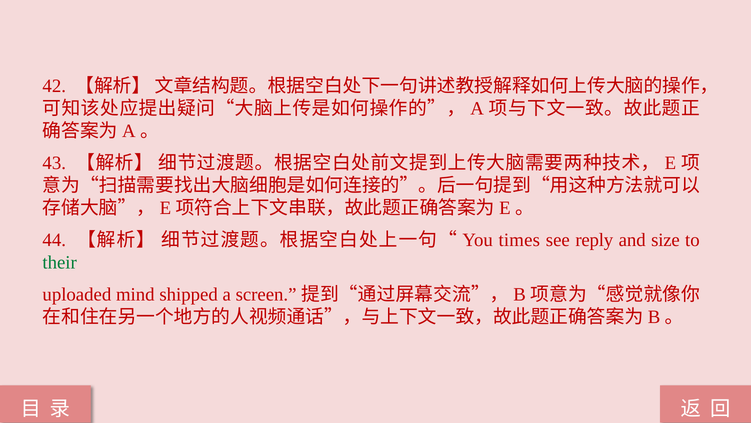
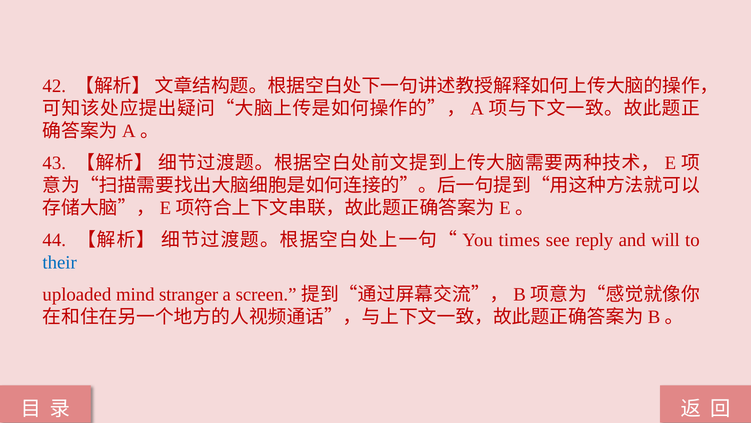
size: size -> will (665, 240)
their colour: green -> blue (60, 262)
shipped: shipped -> stranger (189, 294)
